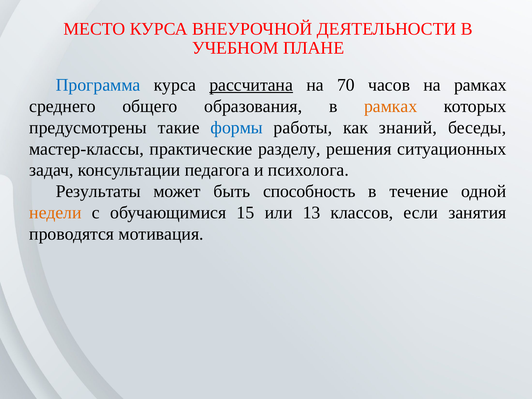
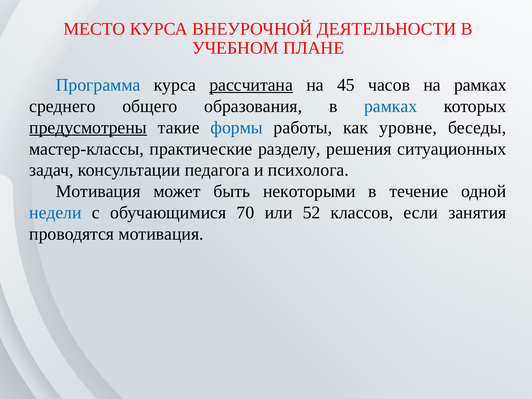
70: 70 -> 45 (346, 85)
рамках colour: orange -> blue (391, 106)
предусмотрены underline: none -> present (88, 128)
знаний: знаний -> уровне (408, 128)
Результаты: Результаты -> Мотивация (98, 191)
способность: способность -> некоторыми (309, 191)
недели colour: orange -> blue (55, 213)
15: 15 -> 70 (245, 213)
13: 13 -> 52 (312, 213)
